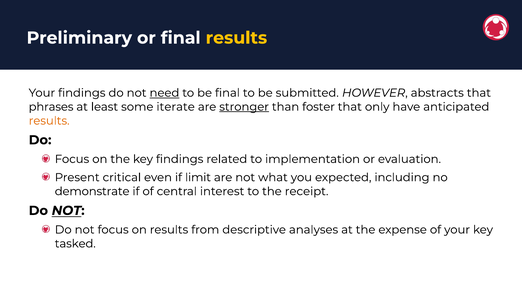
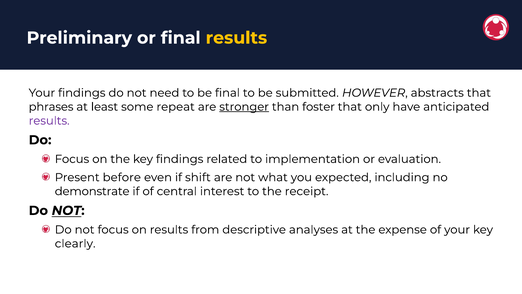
need underline: present -> none (164, 93)
iterate: iterate -> repeat (176, 107)
results colour: orange -> purple (49, 121)
critical: critical -> before (122, 177)
limit: limit -> shift (198, 177)
tasked: tasked -> clearly (75, 243)
